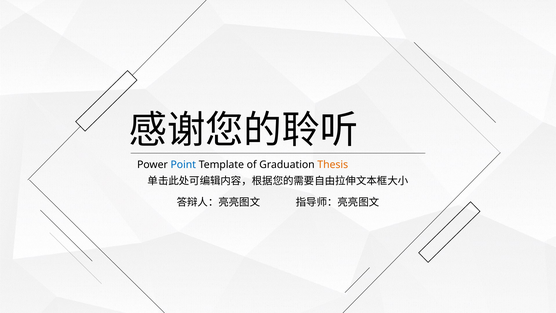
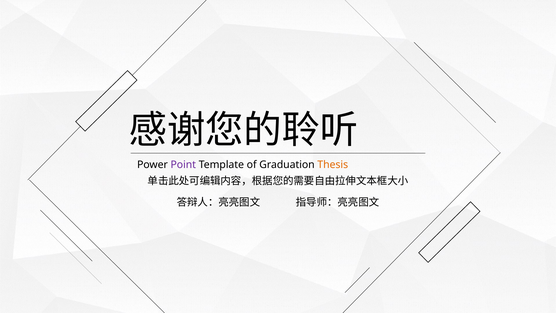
Point colour: blue -> purple (183, 165)
